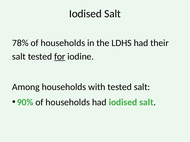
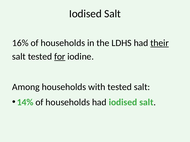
78%: 78% -> 16% (20, 43)
their underline: none -> present (160, 43)
90%: 90% -> 14% (25, 103)
